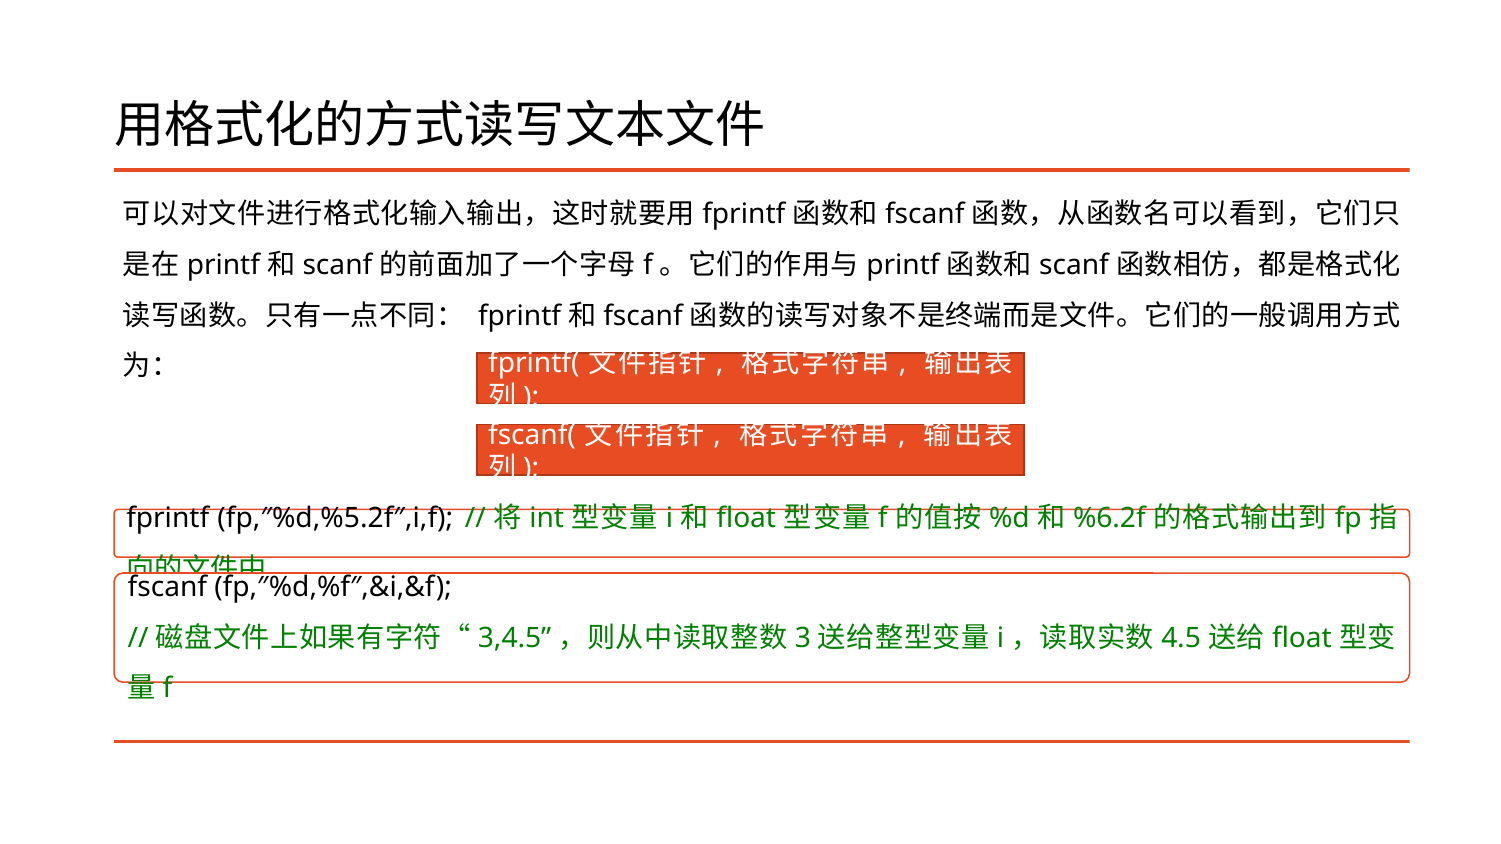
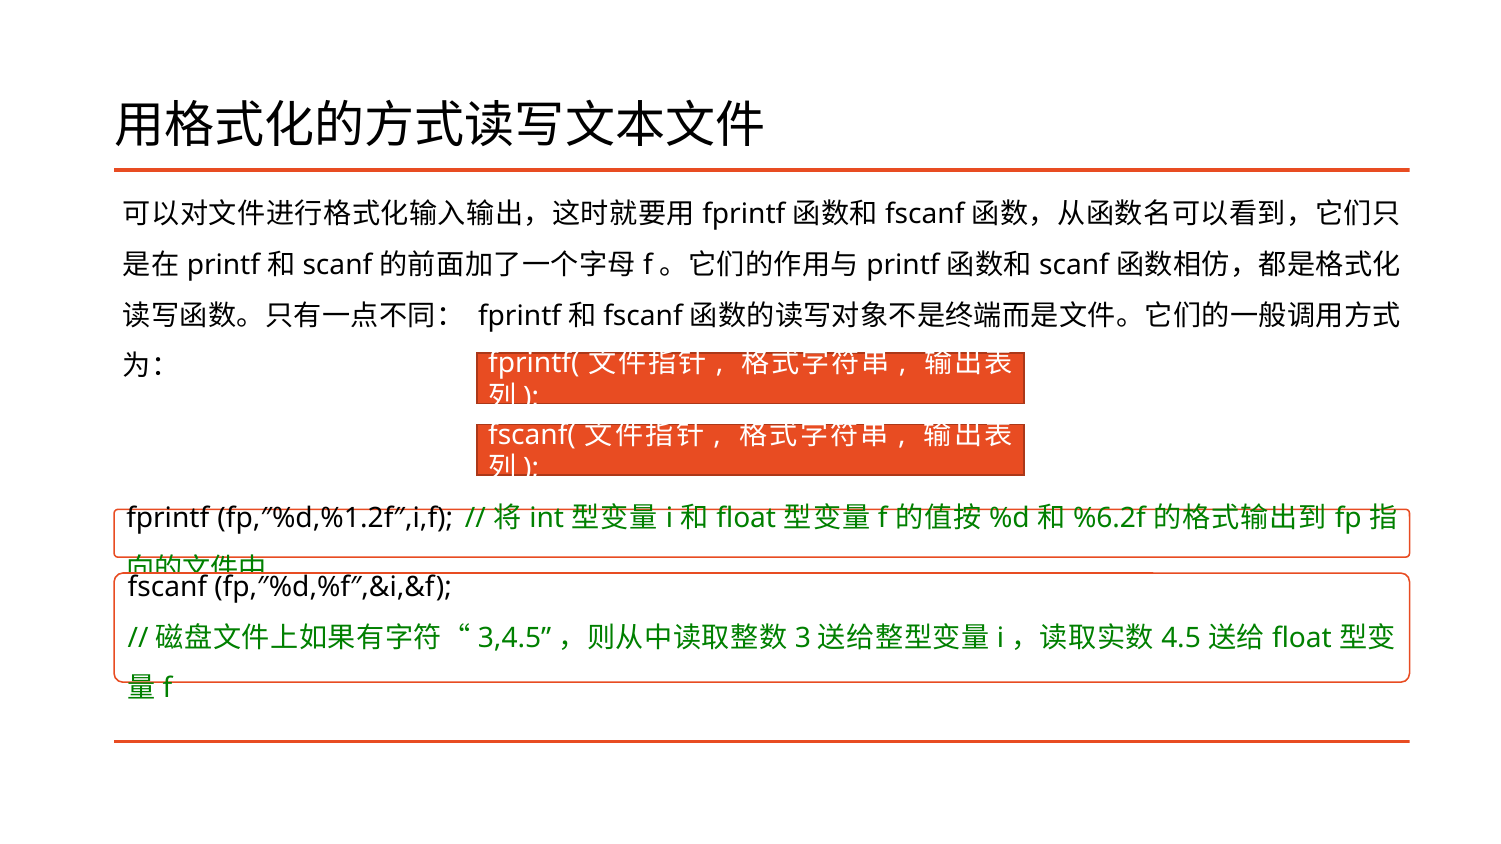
fp,″%d,%5.2f″,i,f: fp,″%d,%5.2f″,i,f -> fp,″%d,%1.2f″,i,f (335, 518)
